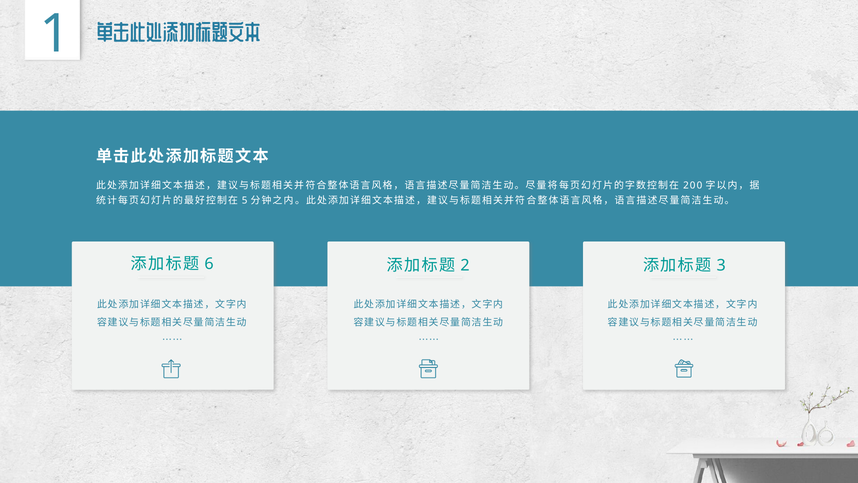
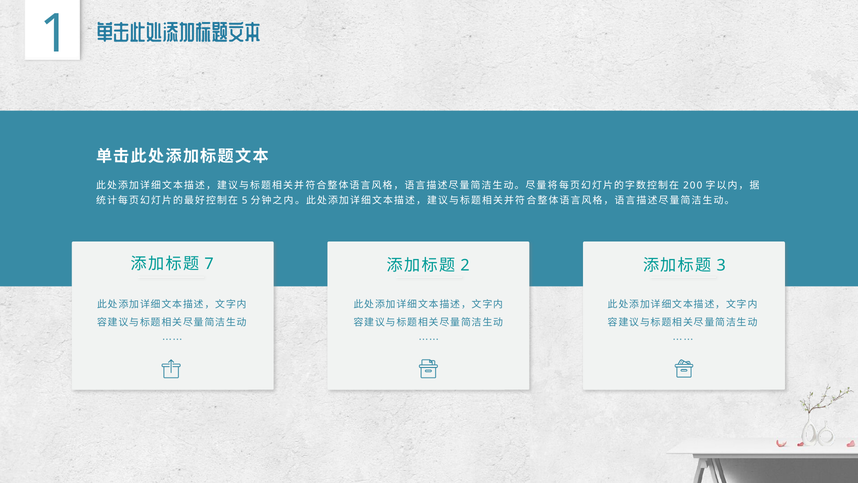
6: 6 -> 7 (209, 264)
